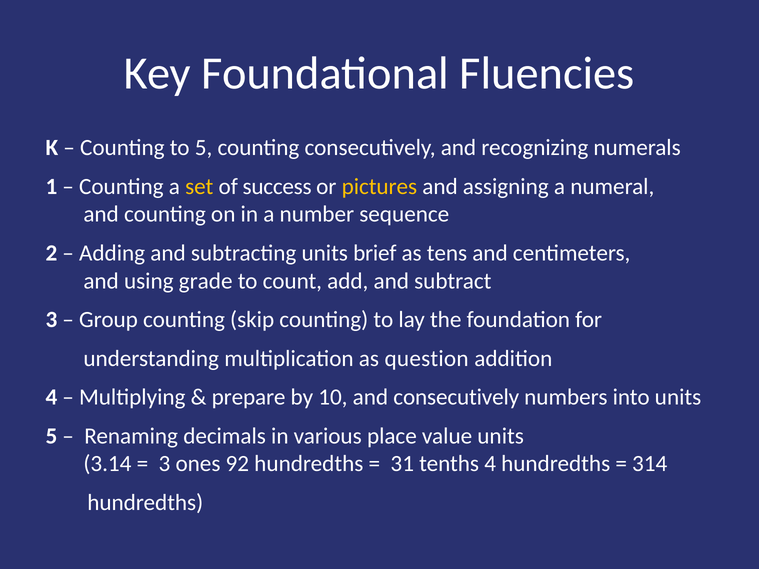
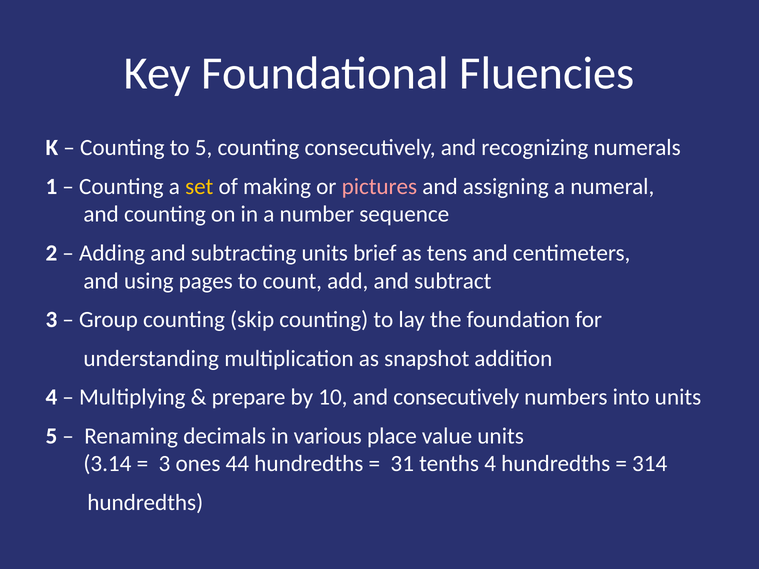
success: success -> making (277, 187)
pictures colour: yellow -> pink (379, 187)
grade: grade -> pages (206, 281)
question: question -> snapshot (427, 359)
92: 92 -> 44 (237, 464)
